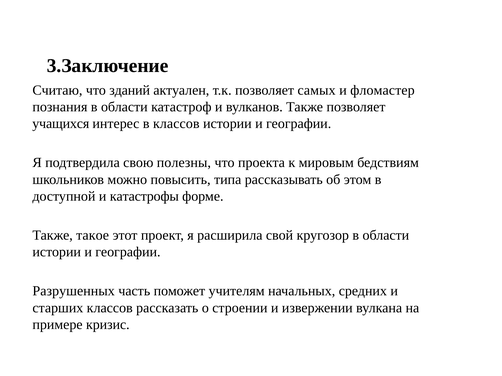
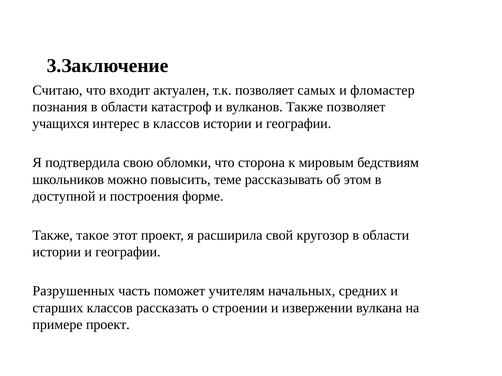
зданий: зданий -> входит (130, 90)
полезны: полезны -> обломки (184, 163)
проекта: проекта -> сторона (261, 163)
типа: типа -> теме (228, 180)
катастрофы: катастрофы -> построения (144, 196)
примере кризис: кризис -> проект (108, 325)
